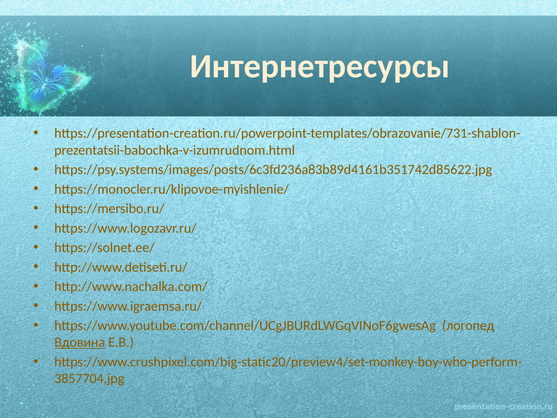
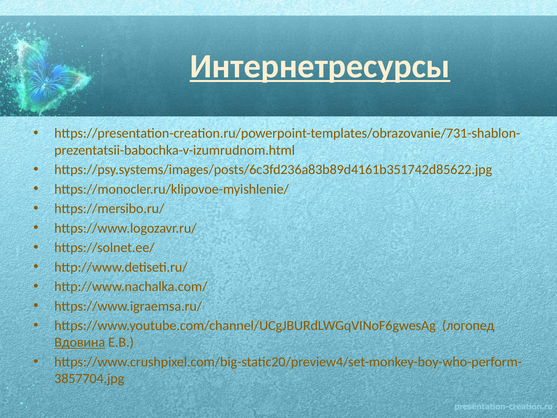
Интернетресурсы underline: none -> present (320, 66)
